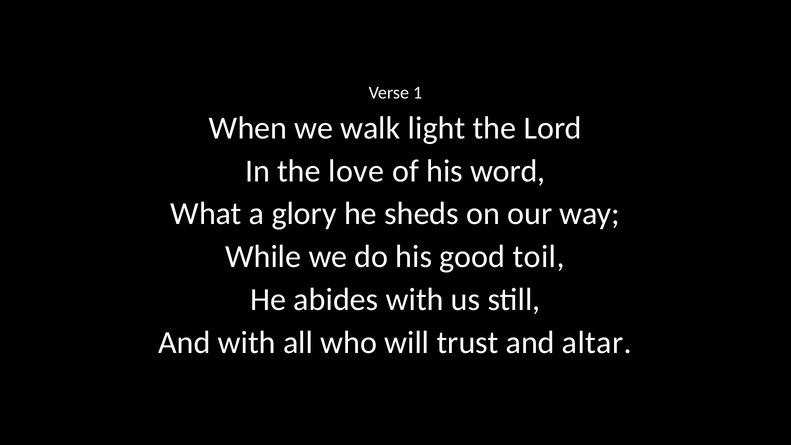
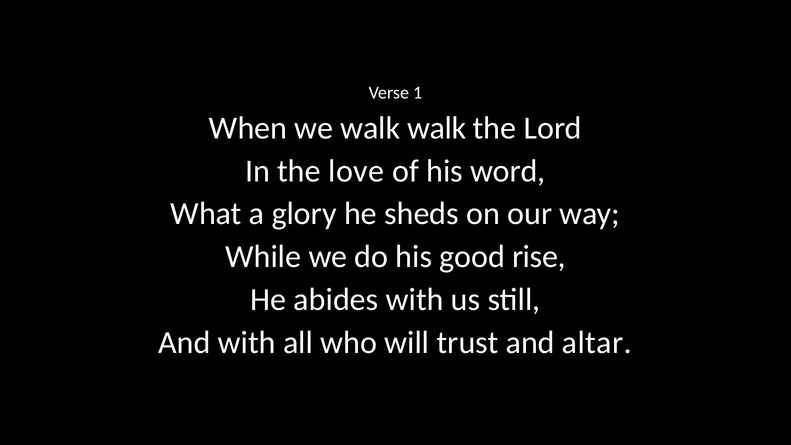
walk light: light -> walk (437, 128)
toil: toil -> rise (539, 257)
